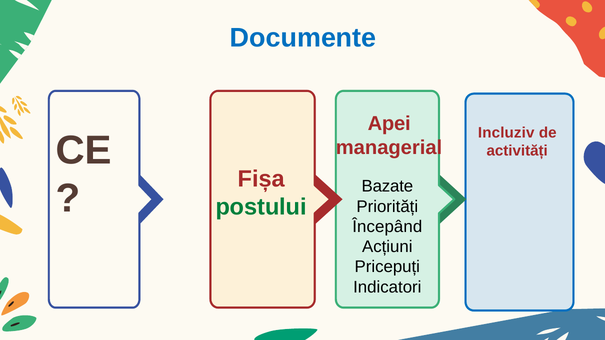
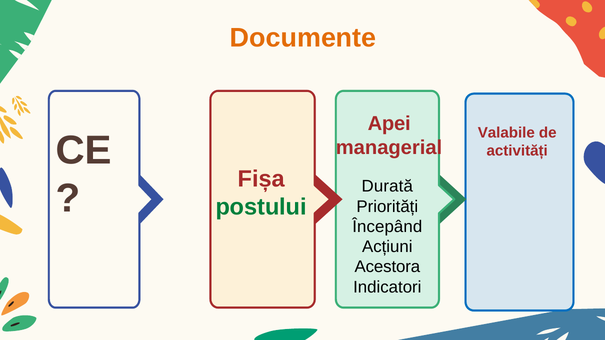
Documente colour: blue -> orange (303, 38)
Incluziv: Incluziv -> Valabile (506, 133)
Bazate: Bazate -> Durată (387, 186)
Pricepuți: Pricepuți -> Acestora (387, 267)
